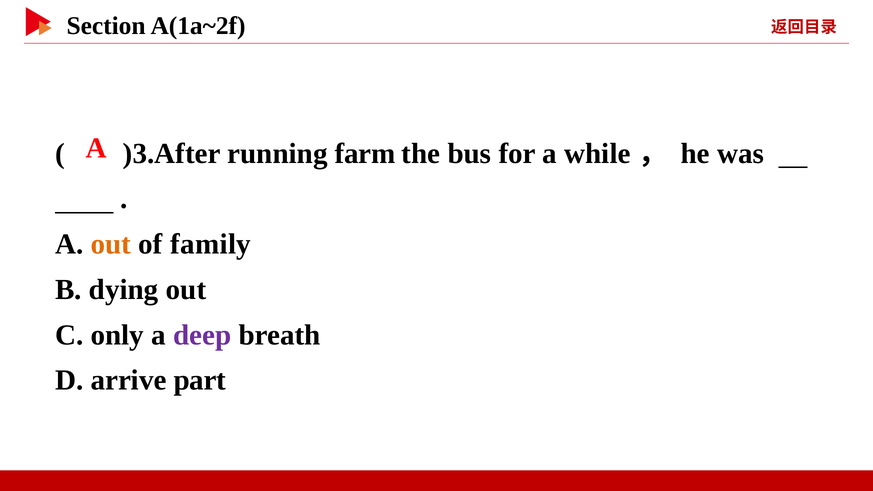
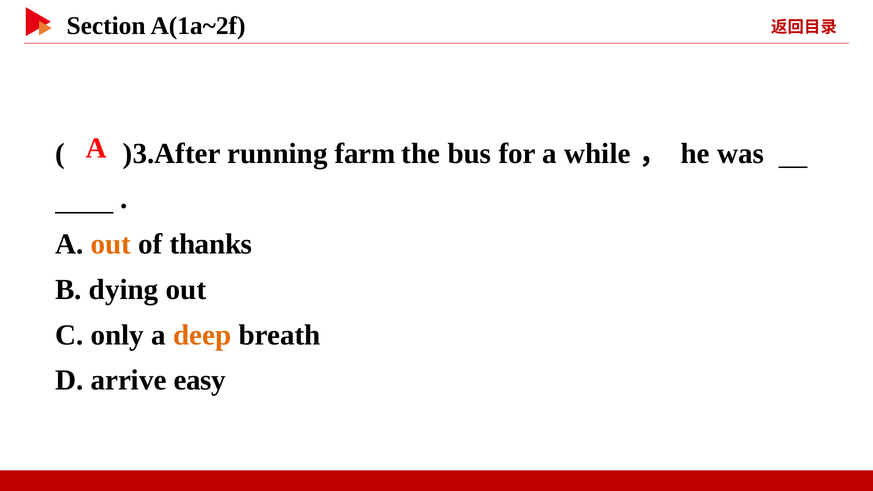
family: family -> thanks (211, 244)
deep colour: purple -> orange (202, 335)
part: part -> easy (200, 380)
